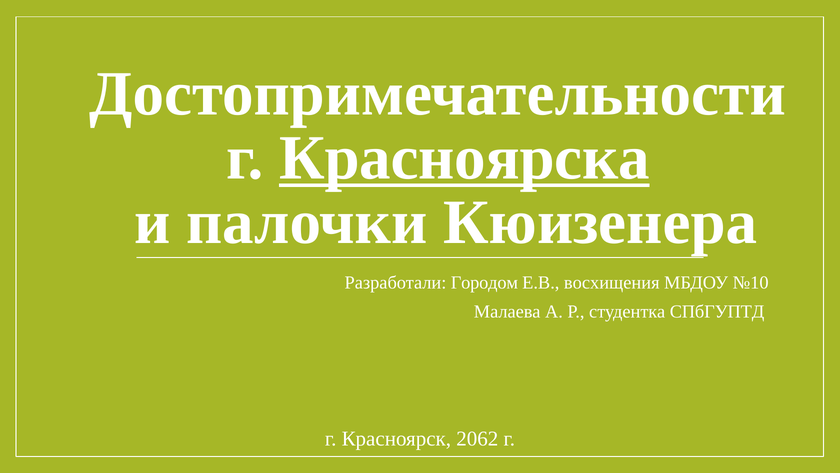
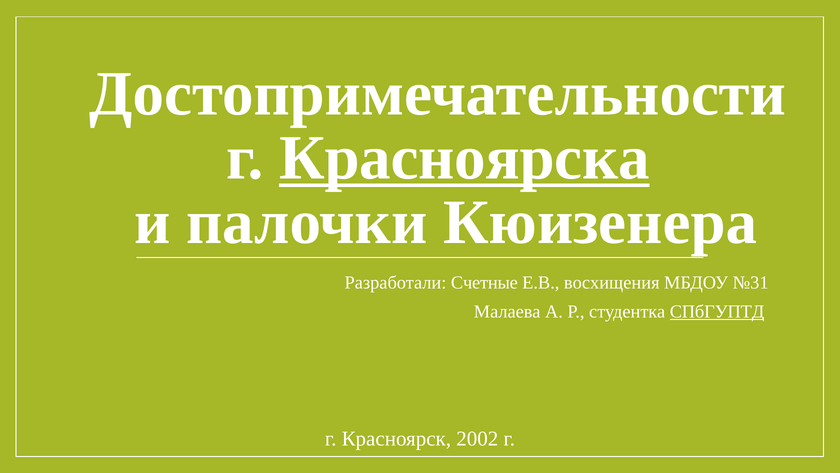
Городом: Городом -> Счетные (484, 282)
№10: №10 -> №31 (751, 282)
СПбГУПТД underline: none -> present (717, 311)
2062: 2062 -> 2002 (477, 439)
